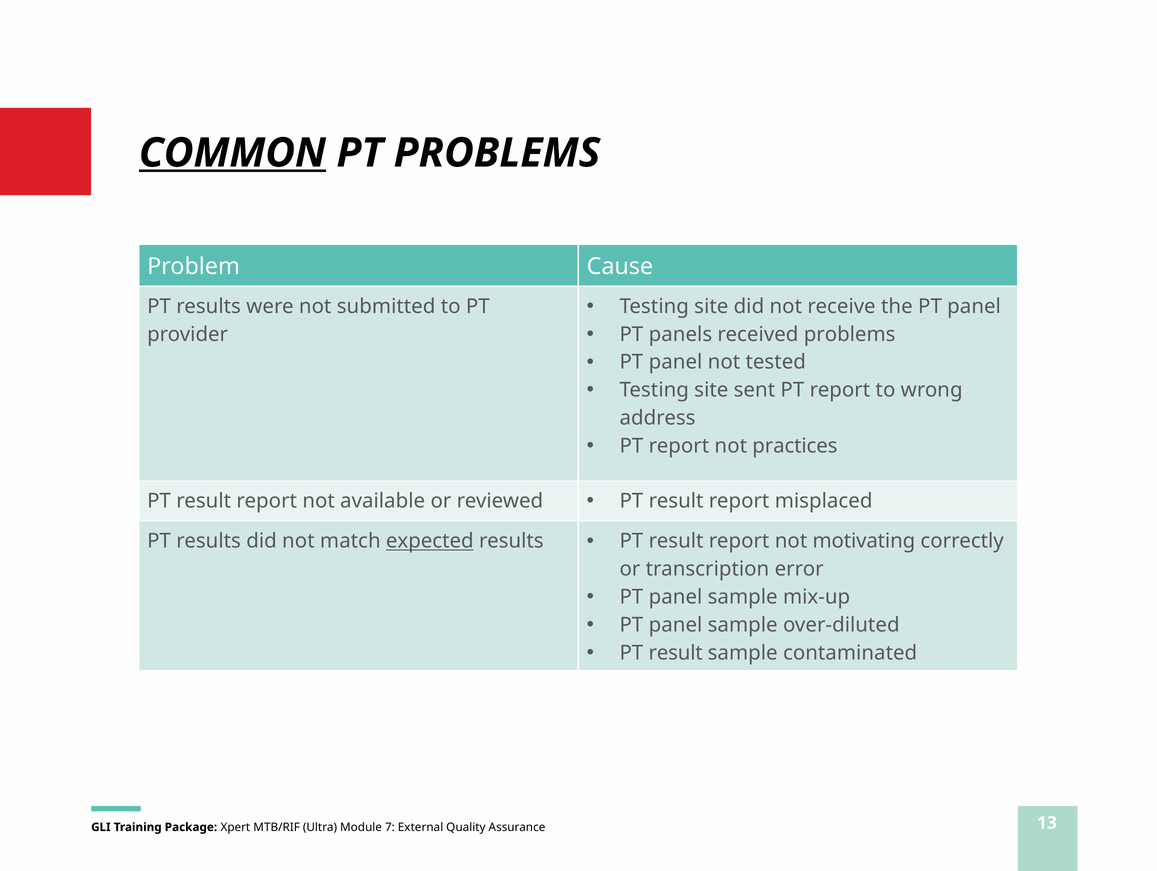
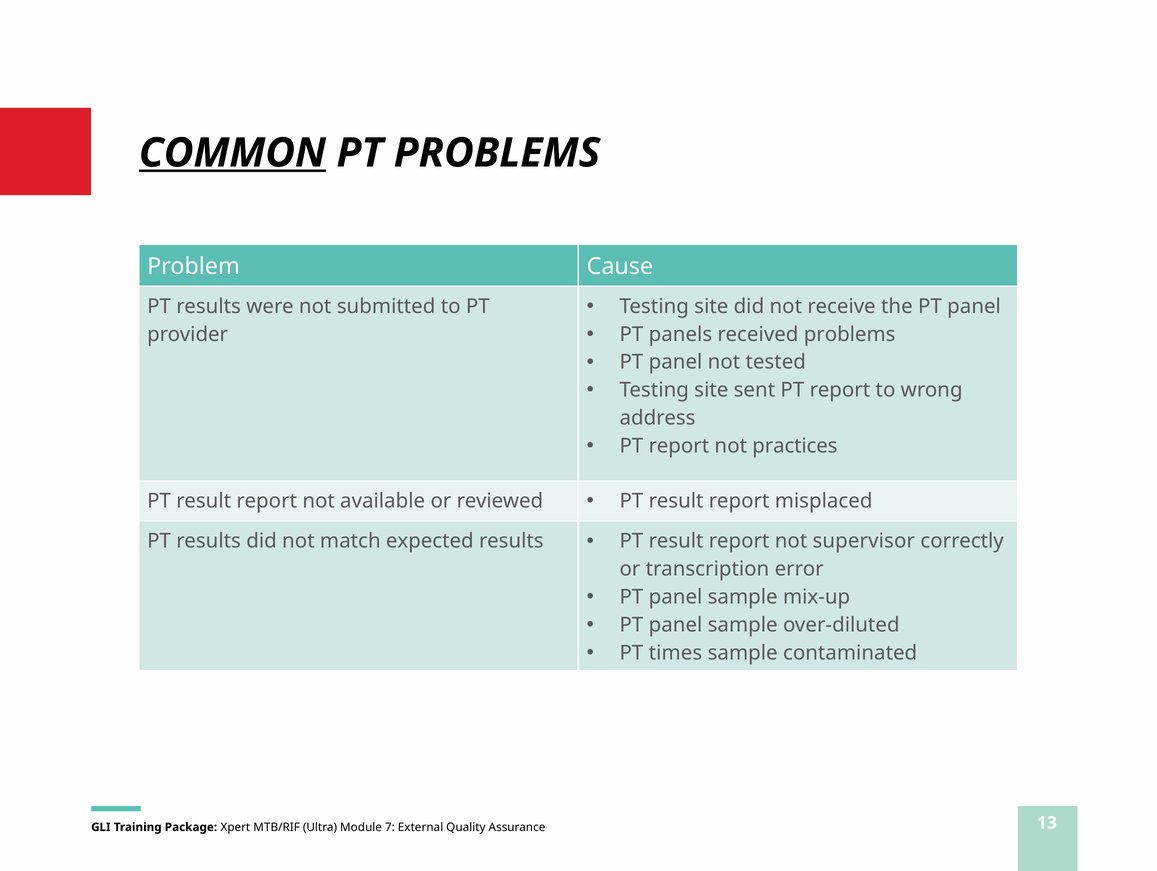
expected underline: present -> none (430, 541)
motivating: motivating -> supervisor (864, 541)
result: result -> times (676, 653)
